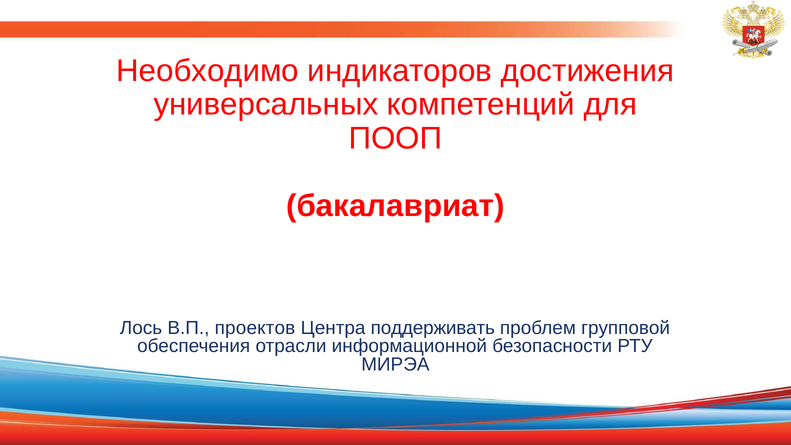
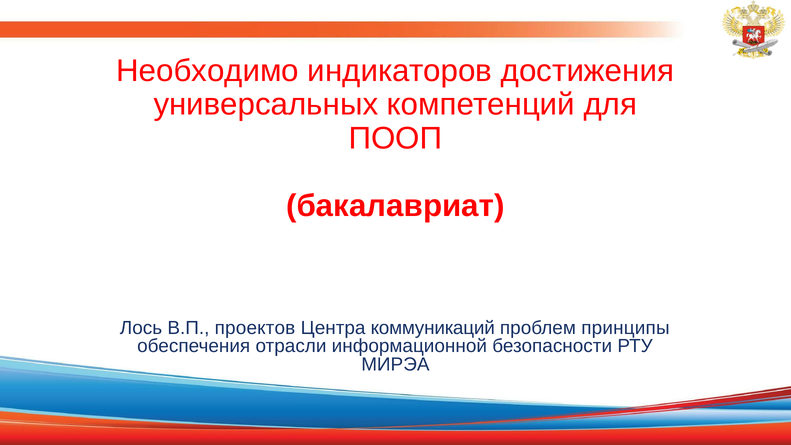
поддерживать: поддерживать -> коммуникаций (433, 328)
групповой: групповой -> принципы (625, 328)
